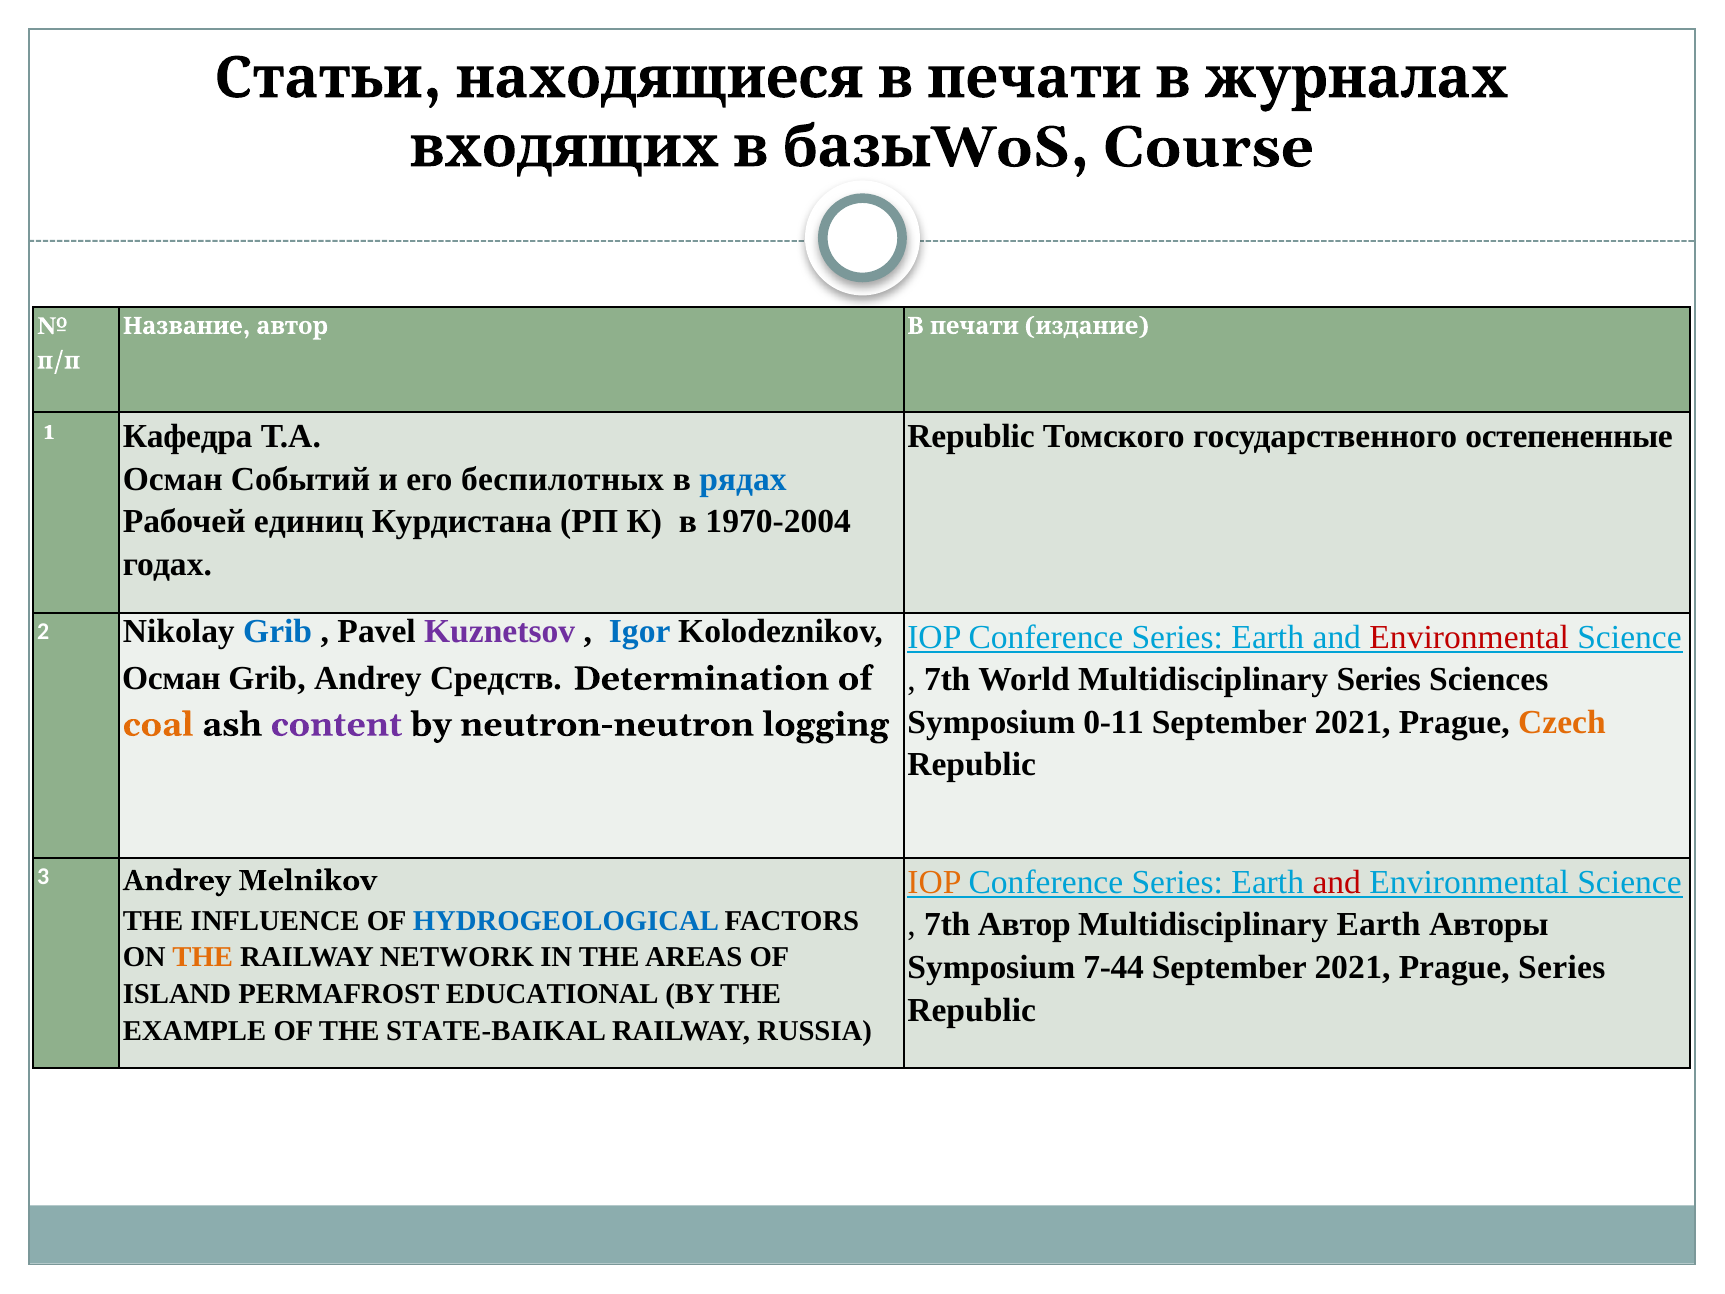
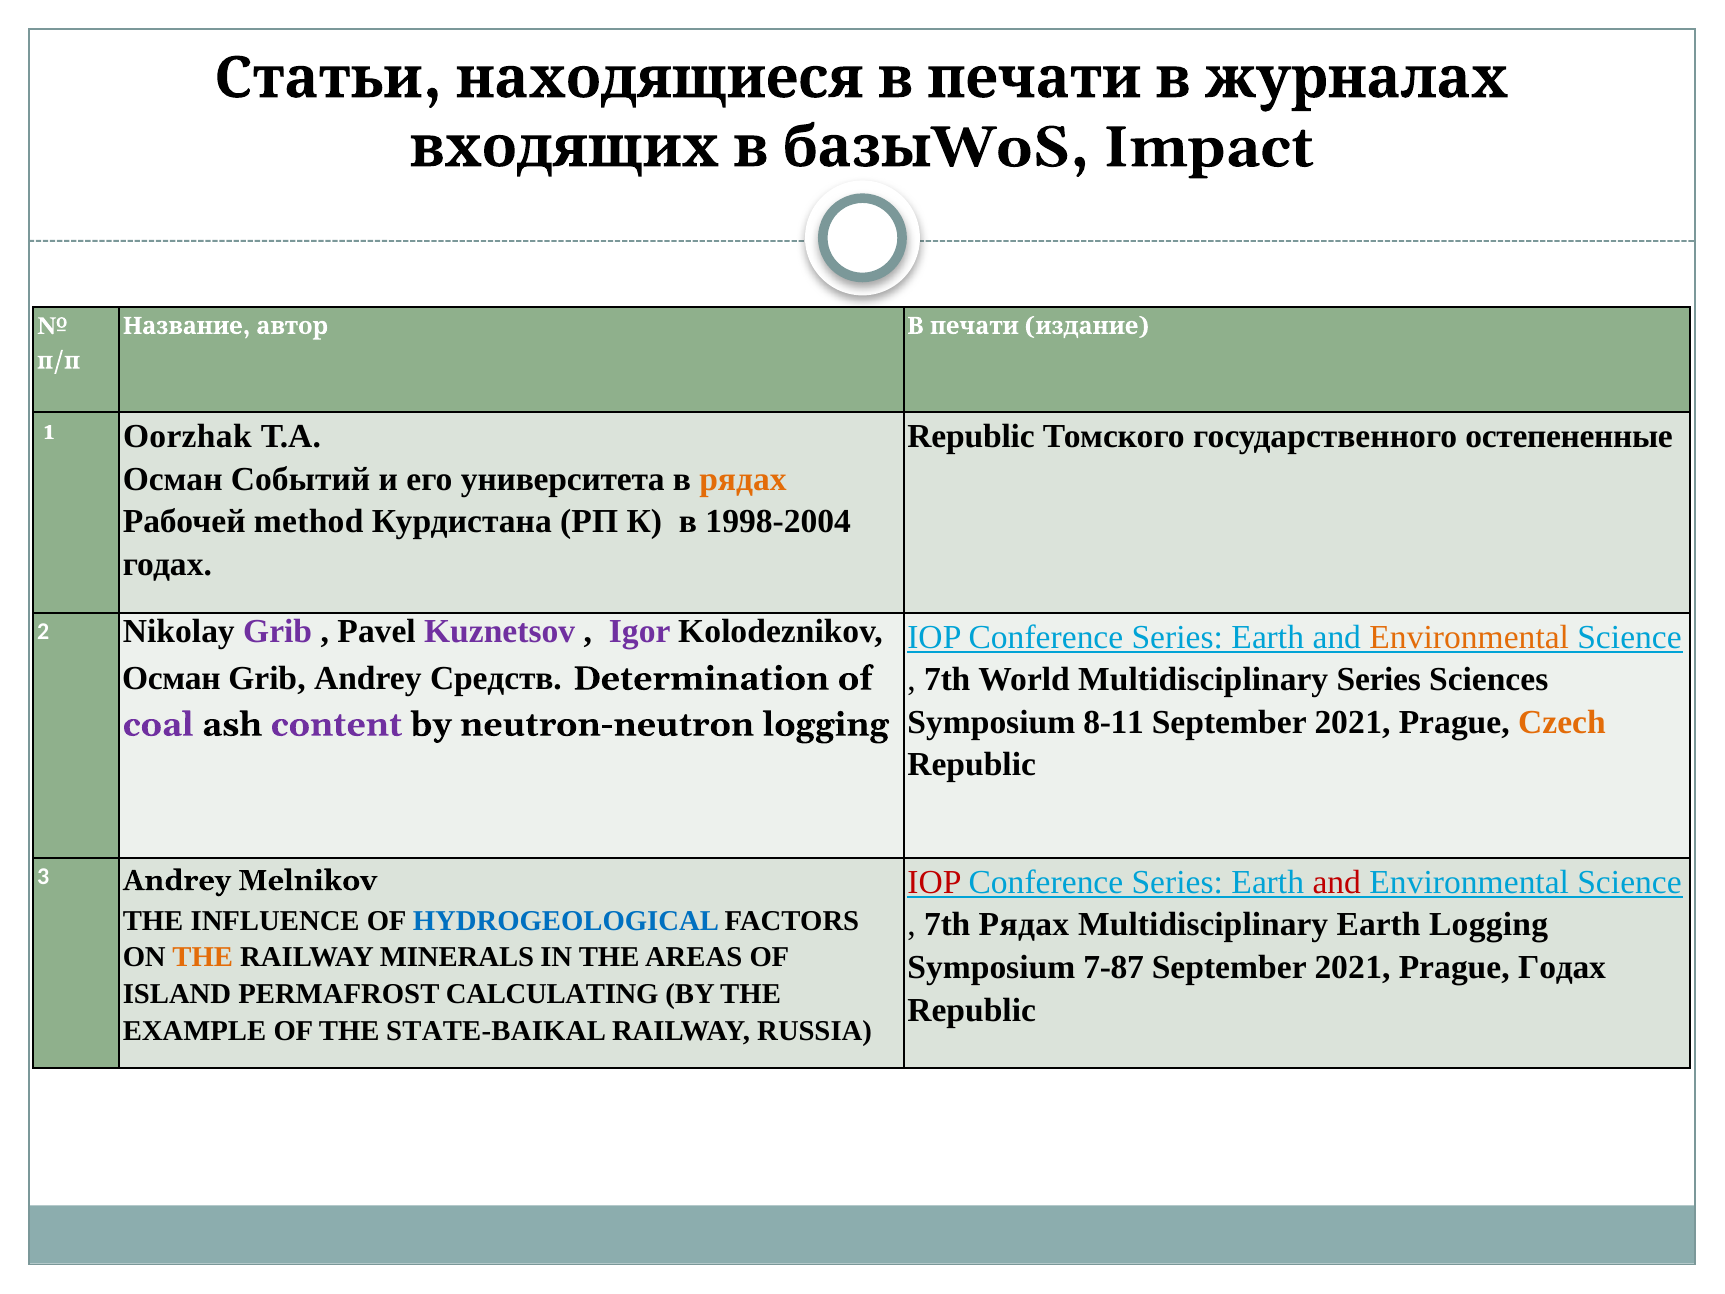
Course: Course -> Impact (1209, 147)
Кафедра: Кафедра -> Oorzhak (187, 437)
беспилотных: беспилотных -> университета (563, 479)
рядах colour: blue -> orange (743, 479)
единиц: единиц -> method (309, 522)
1970-2004: 1970-2004 -> 1998-2004 (778, 522)
Environmental colour: red -> orange (1469, 637)
Grib colour: blue -> purple (278, 631)
Igor colour: blue -> purple (640, 631)
0-11: 0-11 -> 8-11 (1114, 722)
coal colour: orange -> purple (158, 724)
IOP colour: orange -> red (934, 882)
7th Автор: Автор -> Рядах (1024, 925)
Earth Авторы: Авторы -> Logging (1489, 925)
NETWORK: NETWORK -> MINERALS (457, 957)
7-44: 7-44 -> 7-87 (1114, 967)
Prague Series: Series -> Годах (1562, 967)
EDUCATIONAL: EDUCATIONAL -> CALCULATING (552, 994)
